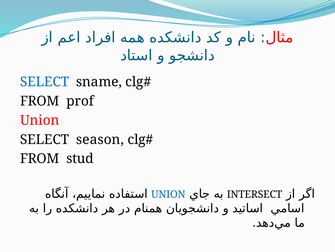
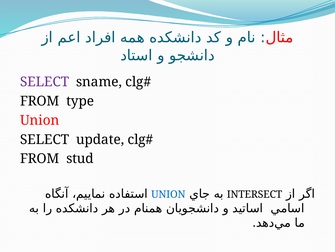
SELECT colour: blue -> purple (45, 82)
prof: prof -> type (80, 101)
season: season -> update (100, 139)
